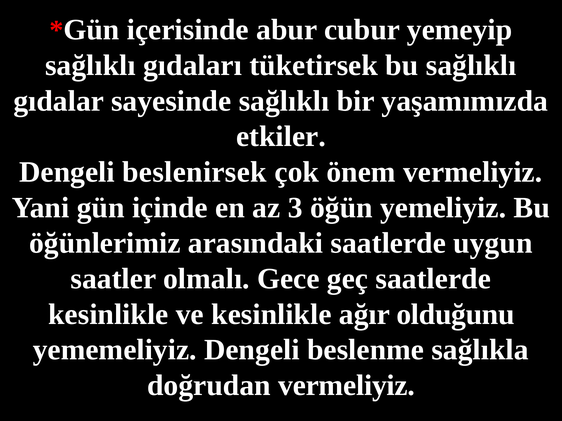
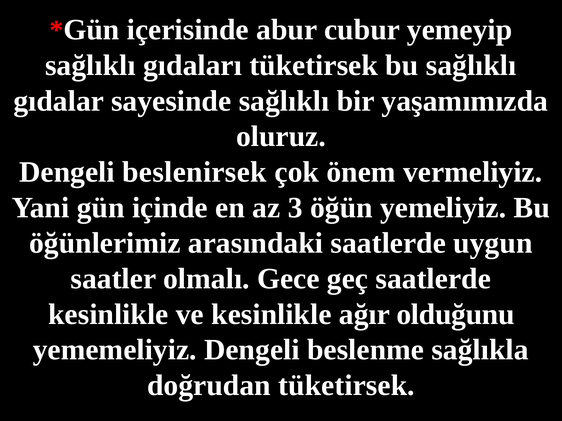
etkiler: etkiler -> oluruz (281, 137)
doğrudan vermeliyiz: vermeliyiz -> tüketirsek (346, 386)
